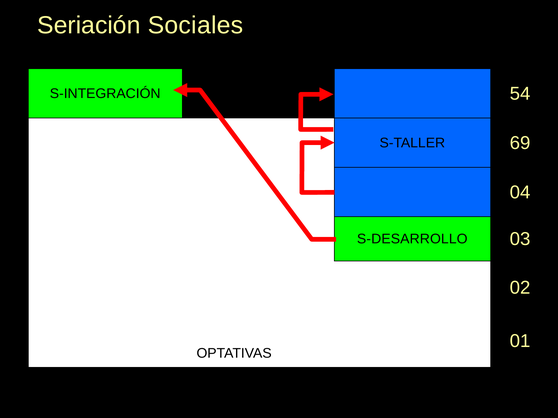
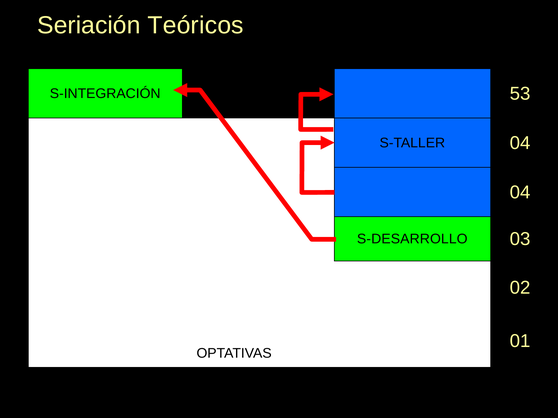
Sociales: Sociales -> Teóricos (196, 25)
54: 54 -> 53 (520, 94)
S-TALLER 69: 69 -> 04 (520, 143)
